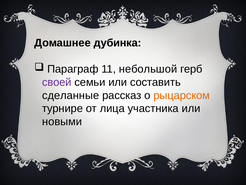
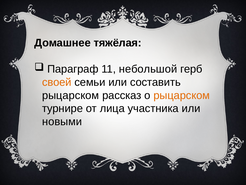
дубинка: дубинка -> тяжёлая (118, 43)
своей colour: purple -> orange (57, 82)
сделанные: сделанные -> рыцарском (71, 95)
